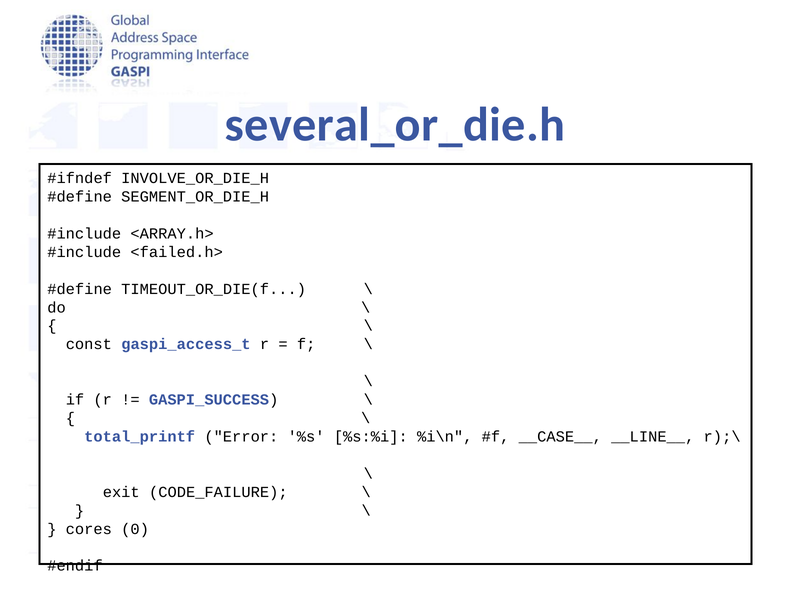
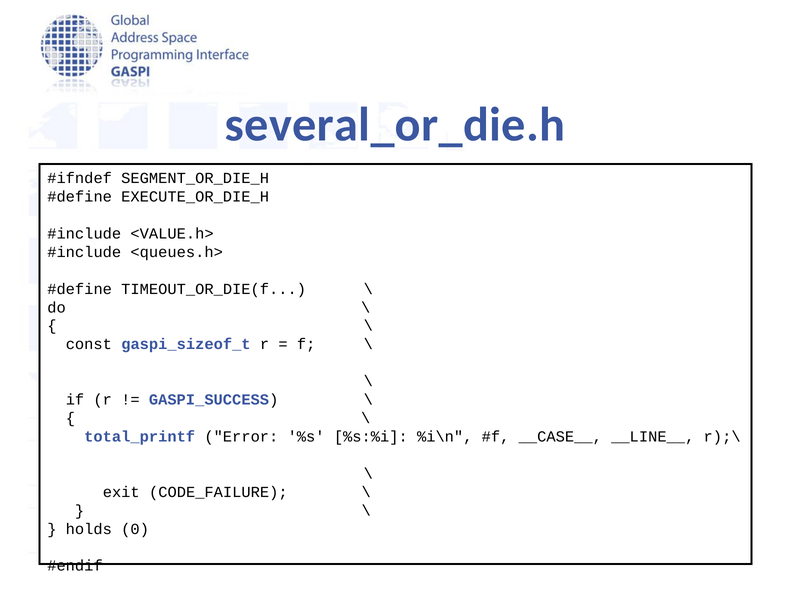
INVOLVE_OR_DIE_H: INVOLVE_OR_DIE_H -> SEGMENT_OR_DIE_H (195, 178)
SEGMENT_OR_DIE_H: SEGMENT_OR_DIE_H -> EXECUTE_OR_DIE_H (195, 197)
<ARRAY.h>: <ARRAY.h> -> <VALUE.h> (172, 234)
<failed.h>: <failed.h> -> <queues.h> (177, 252)
gaspi_access_t: gaspi_access_t -> gaspi_sizeof_t (186, 344)
cores: cores -> holds (89, 529)
